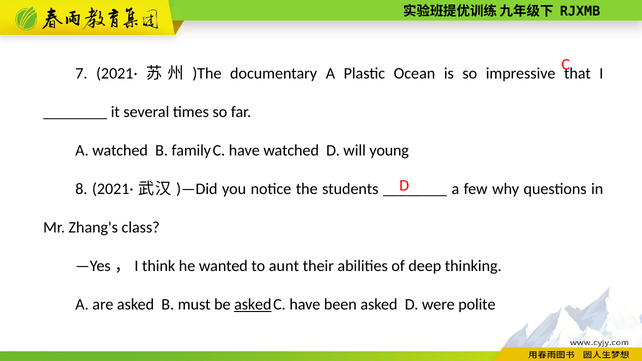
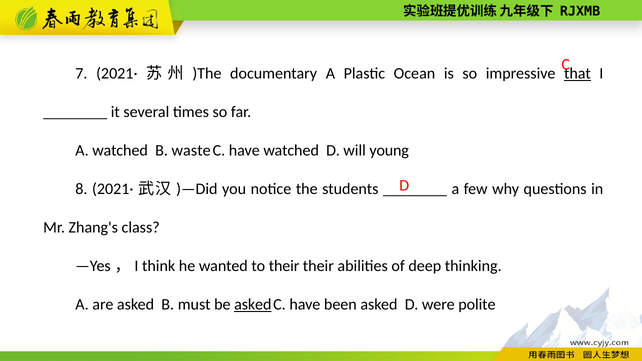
that underline: none -> present (577, 73)
family: family -> waste (191, 150)
to aunt: aunt -> their (284, 266)
